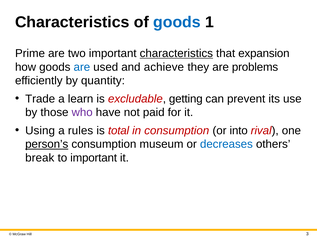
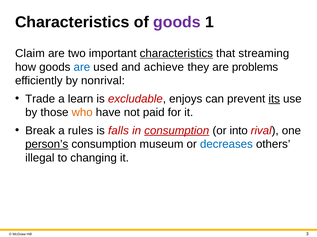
goods colour: blue -> purple (177, 22)
Prime: Prime -> Claim (30, 54)
expansion: expansion -> streaming (264, 54)
quantity: quantity -> nonrival (103, 81)
getting: getting -> enjoys (186, 99)
its underline: none -> present (274, 99)
who colour: purple -> orange (82, 113)
Using: Using -> Break (40, 131)
total: total -> falls (118, 131)
consumption underline: none -> present (177, 131)
break: break -> illegal (40, 158)
to important: important -> changing (94, 158)
